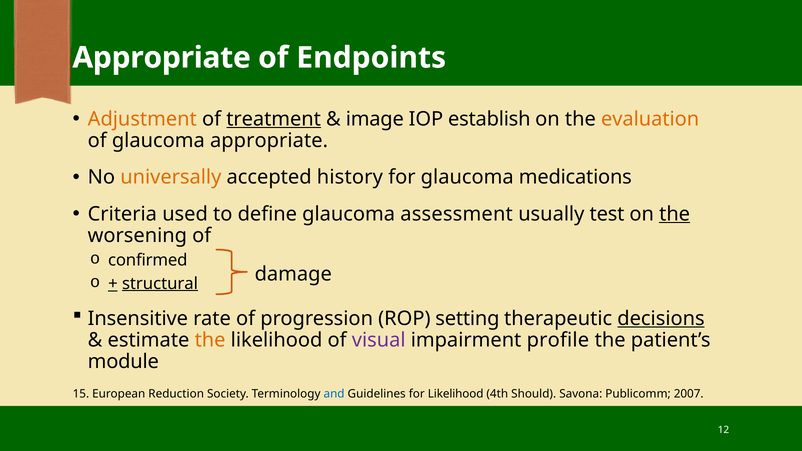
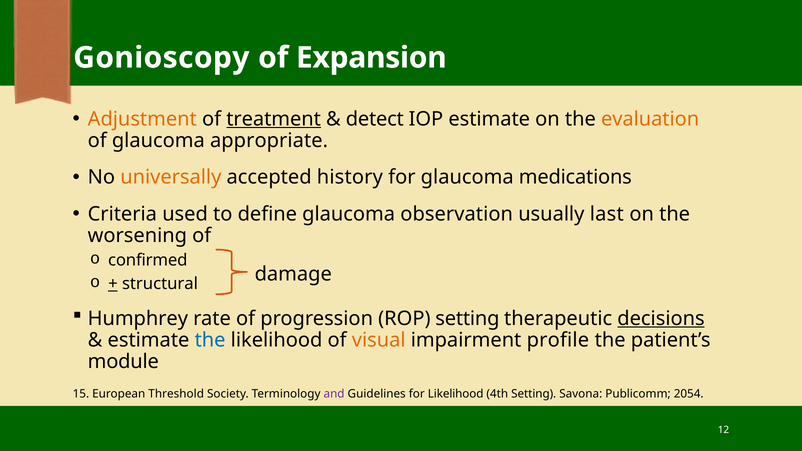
Appropriate: Appropriate -> Gonioscopy (161, 58)
Endpoints: Endpoints -> Expansion (371, 58)
image: image -> detect (375, 119)
IOP establish: establish -> estimate (489, 119)
assessment: assessment -> observation (457, 214)
test: test -> last (607, 214)
the underline: present -> none (675, 214)
structural underline: present -> none (160, 284)
Insensitive: Insensitive -> Humphrey (138, 318)
the colour: orange -> blue (210, 340)
visual colour: purple -> orange (379, 340)
Reduction: Reduction -> Threshold (176, 394)
and colour: blue -> purple (334, 394)
4th Should: Should -> Setting (534, 394)
2007: 2007 -> 2054 (689, 394)
